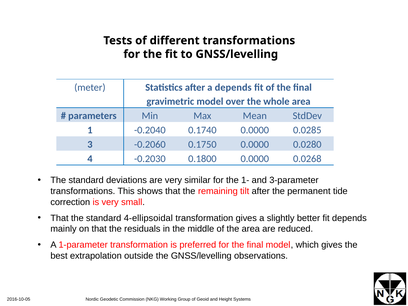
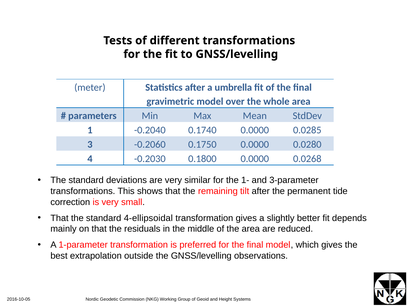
a depends: depends -> umbrella (233, 87)
